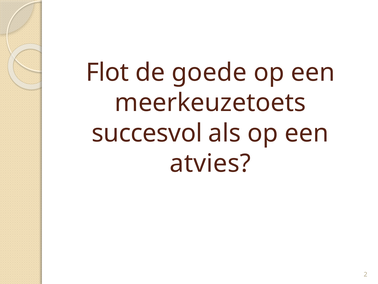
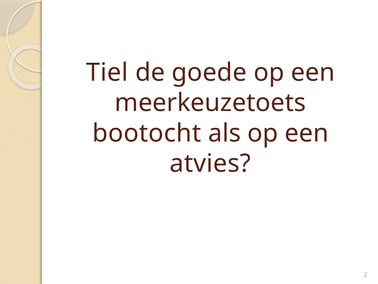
Flot: Flot -> Tiel (107, 72)
succesvol: succesvol -> bootocht (147, 133)
